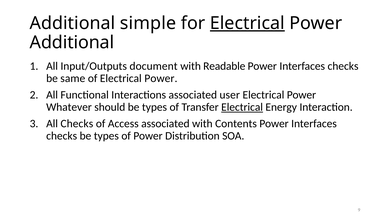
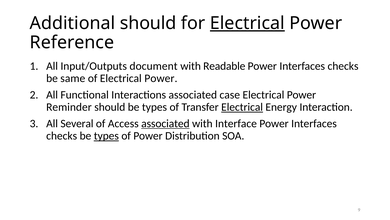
Additional simple: simple -> should (148, 23)
Additional: Additional -> Reference (72, 42)
user: user -> case (230, 95)
Whatever: Whatever -> Reminder (69, 107)
All Checks: Checks -> Several (77, 123)
associated underline: none -> present (165, 123)
Contents: Contents -> Interface (236, 123)
types underline: none -> present (106, 136)
